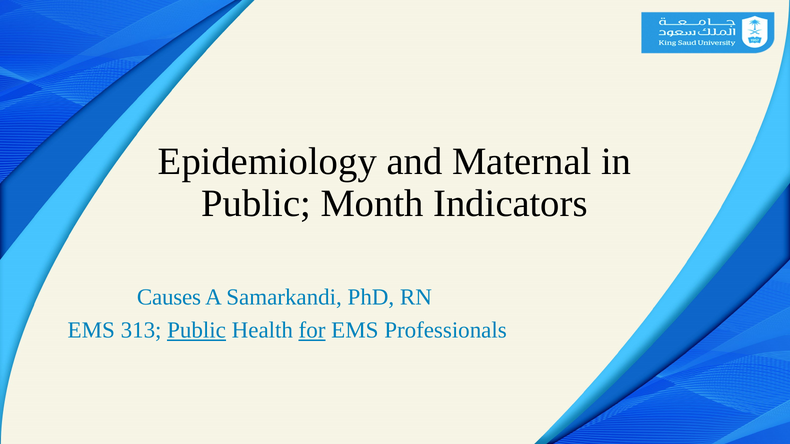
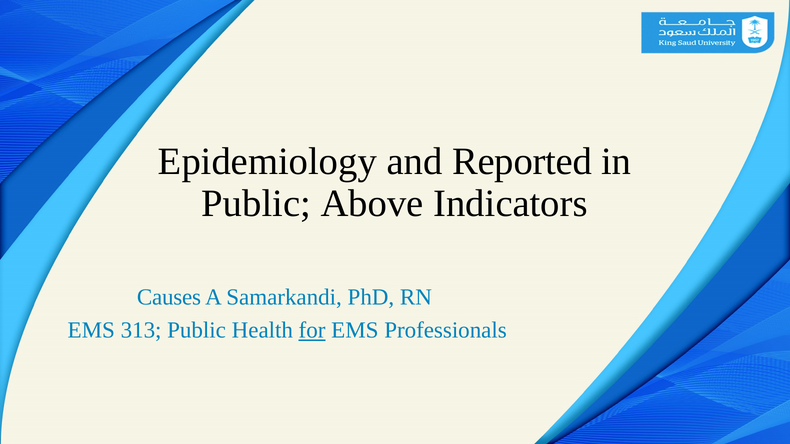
Maternal: Maternal -> Reported (522, 162)
Month: Month -> Above (372, 204)
Public underline: present -> none (197, 331)
